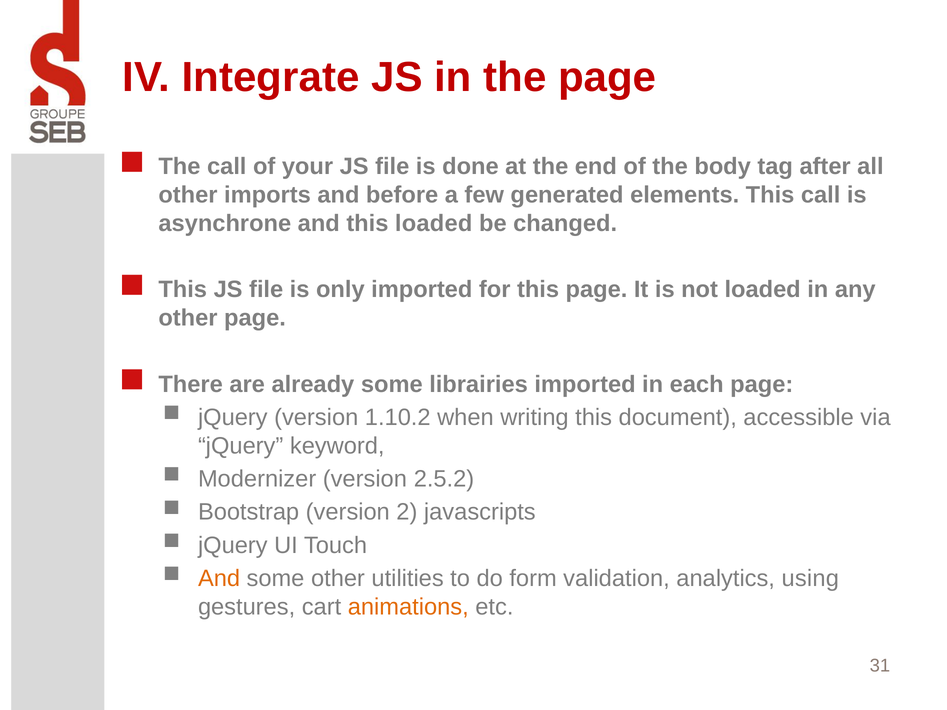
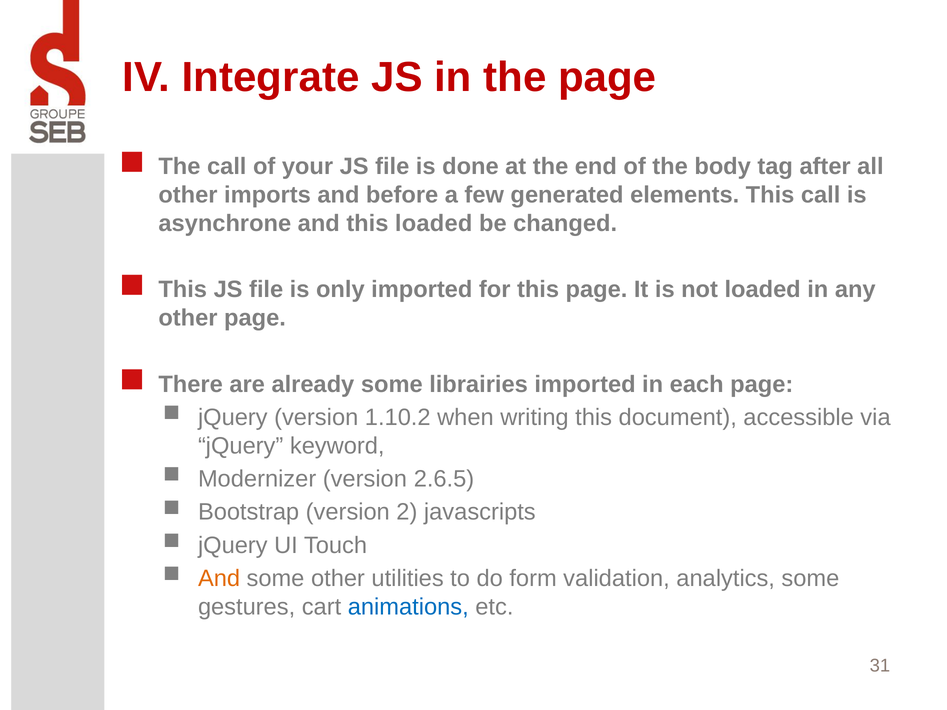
2.5.2: 2.5.2 -> 2.6.5 (444, 479)
analytics using: using -> some (810, 579)
animations colour: orange -> blue (408, 607)
